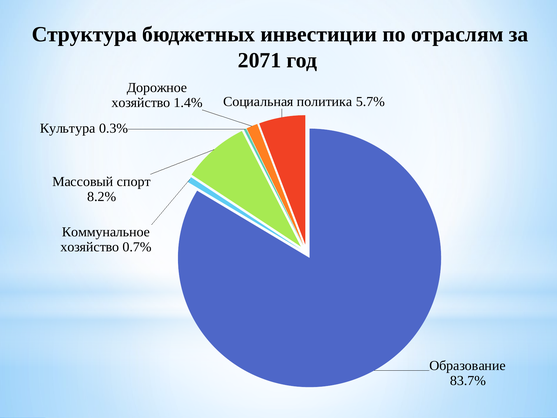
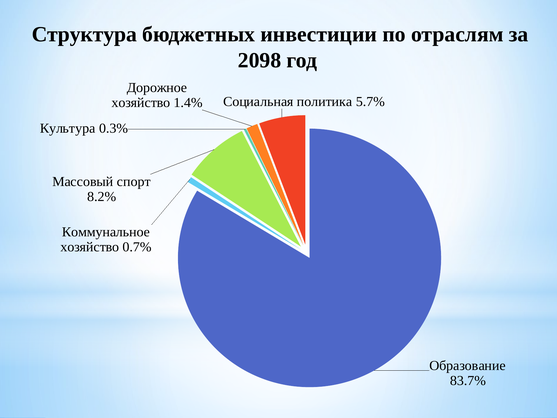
2071: 2071 -> 2098 (260, 60)
